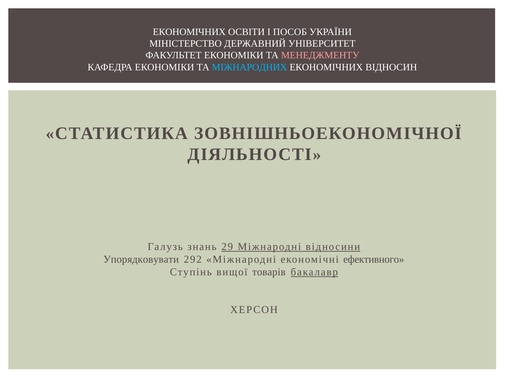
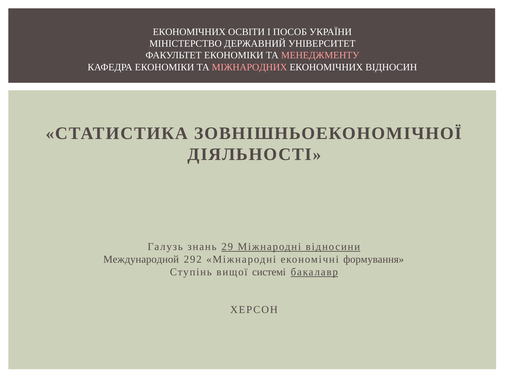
МІЖНАРОДНИХ colour: light blue -> pink (249, 67)
Упорядковувати: Упорядковувати -> Международной (141, 259)
ефективного: ефективного -> формування (374, 259)
товарів: товарів -> системі (269, 272)
